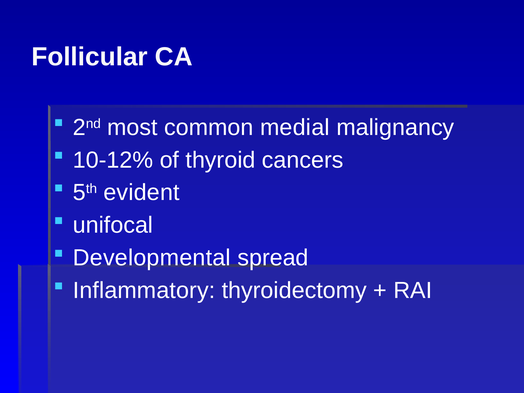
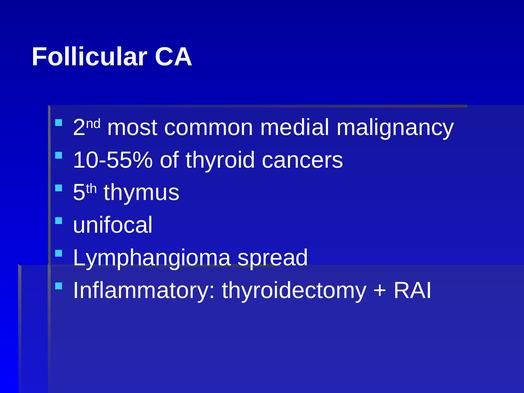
10-12%: 10-12% -> 10-55% (113, 160)
evident: evident -> thymus (142, 193)
Developmental: Developmental -> Lymphangioma (152, 258)
